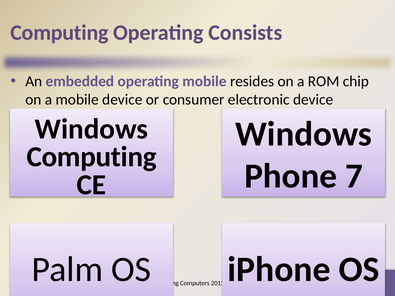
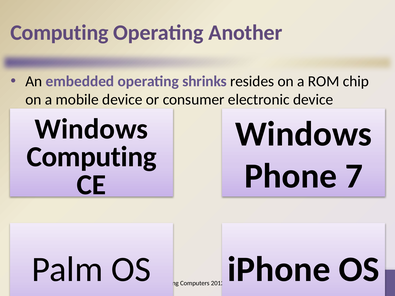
Consists: Consists -> Another (245, 33)
operating mobile: mobile -> shrinks (205, 81)
